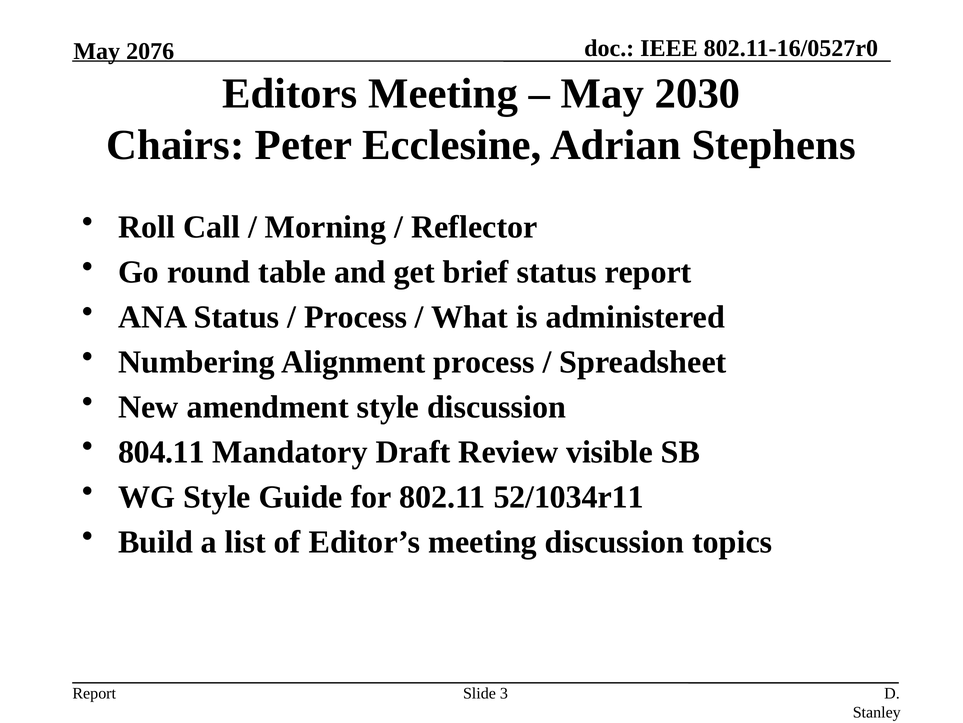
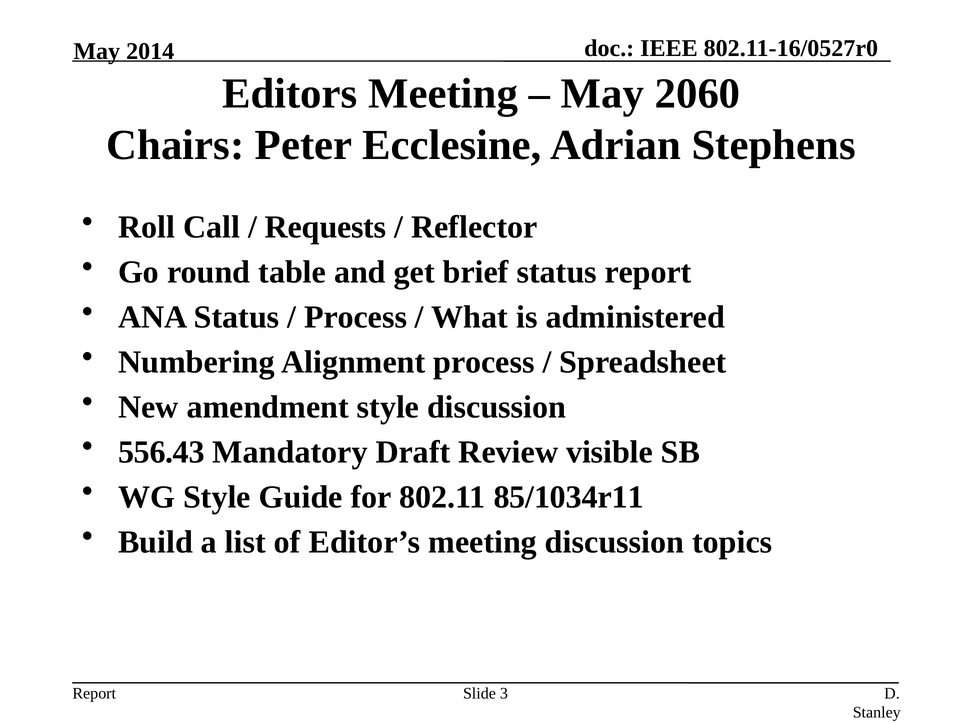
2076: 2076 -> 2014 (150, 51)
2030: 2030 -> 2060 (698, 94)
Morning: Morning -> Requests (326, 227)
804.11: 804.11 -> 556.43 (161, 452)
52/1034r11: 52/1034r11 -> 85/1034r11 (569, 497)
